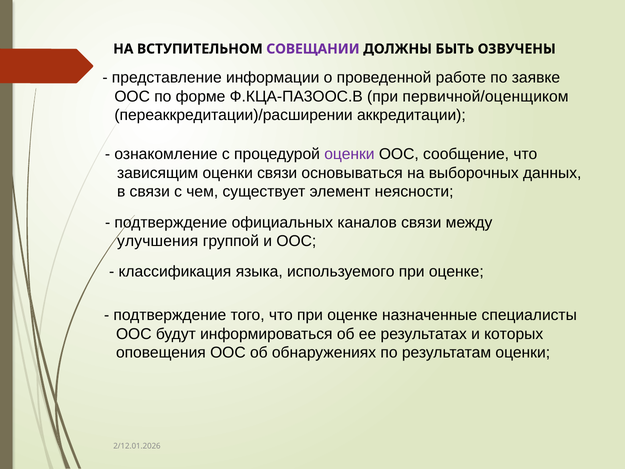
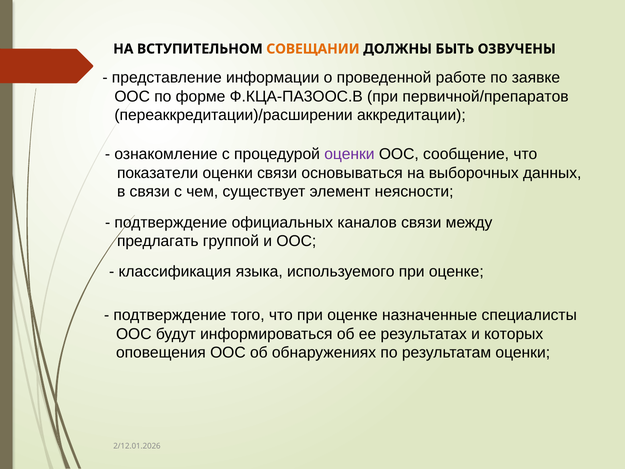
СОВЕЩАНИИ colour: purple -> orange (313, 49)
первичной/оценщиком: первичной/оценщиком -> первичной/препаратов (486, 96)
зависящим: зависящим -> показатели (158, 173)
улучшения: улучшения -> предлагать (158, 241)
